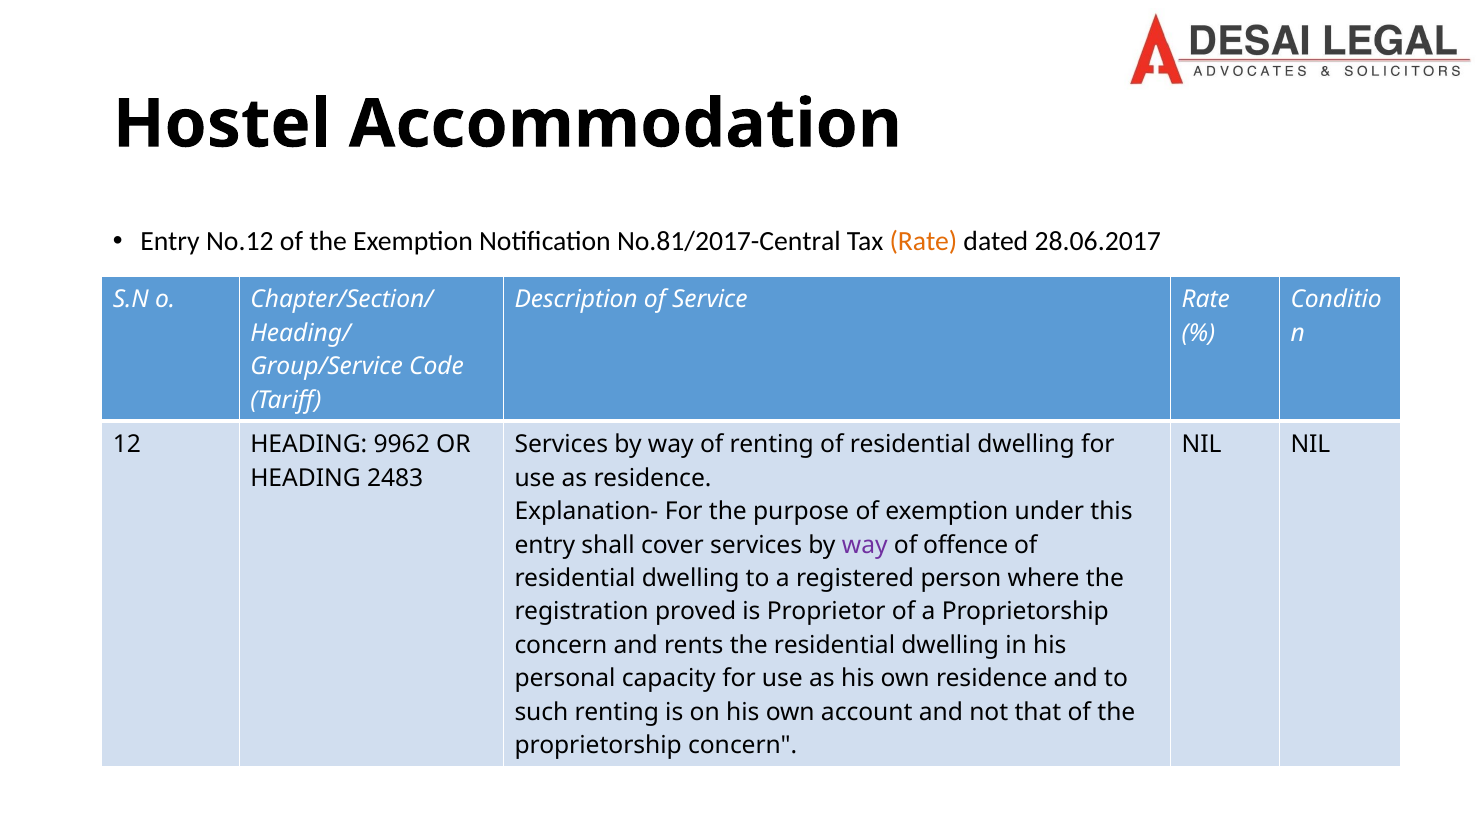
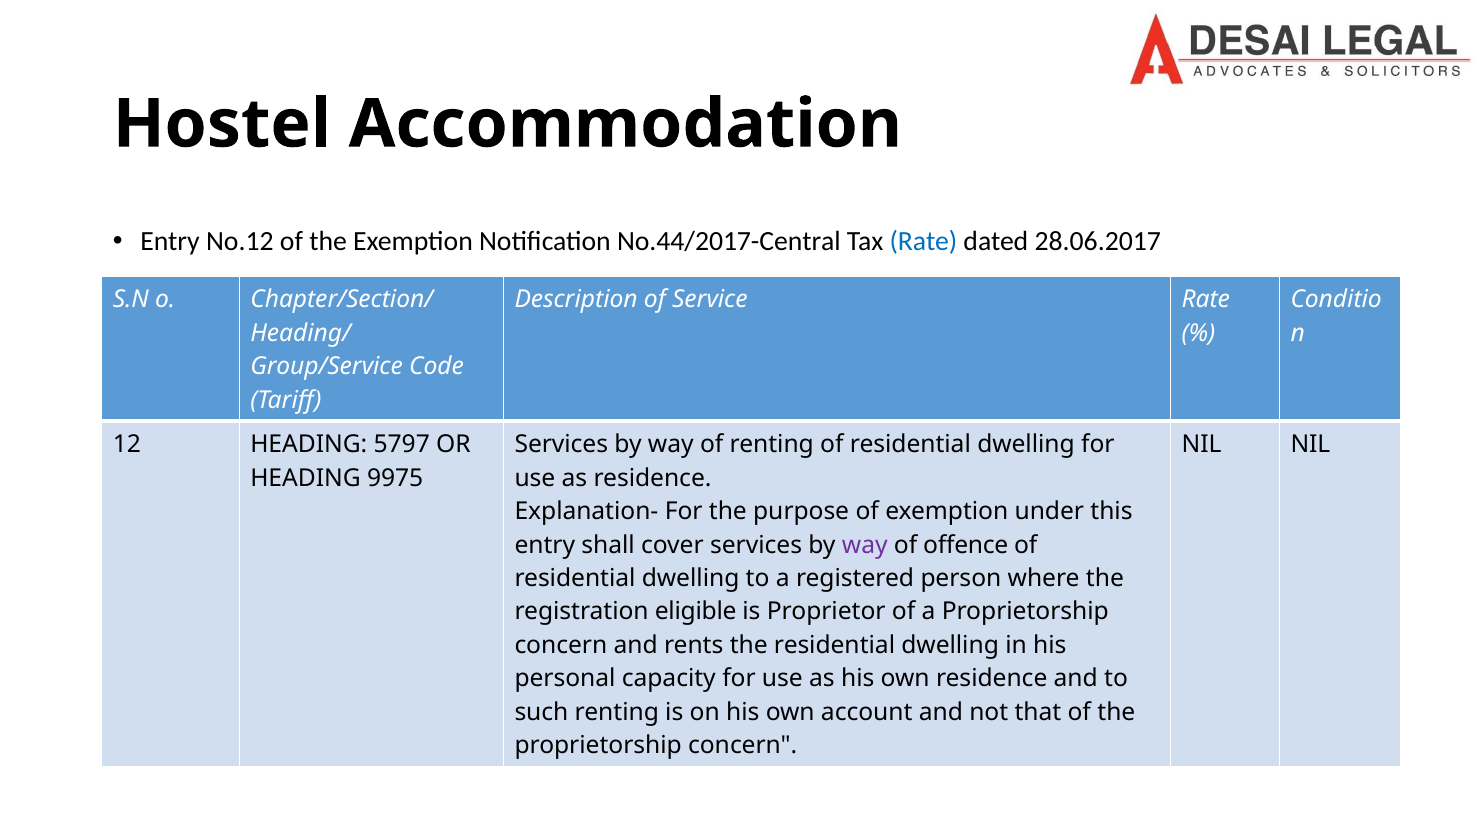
No.81/2017-Central: No.81/2017-Central -> No.44/2017-Central (729, 242)
Rate colour: orange -> blue (923, 242)
9962: 9962 -> 5797 (402, 444)
2483: 2483 -> 9975 (395, 478)
proved: proved -> eligible (696, 612)
